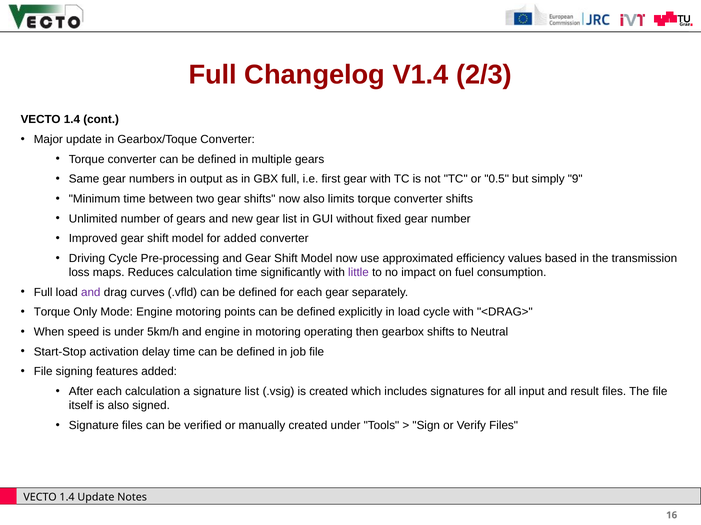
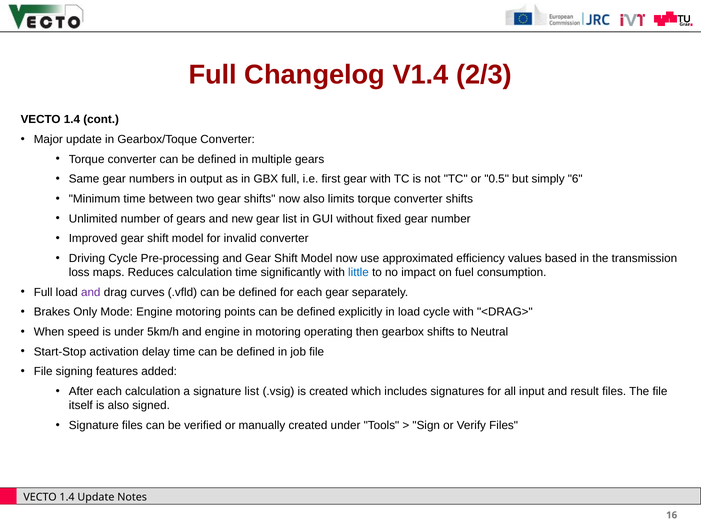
9: 9 -> 6 (575, 179)
for added: added -> invalid (240, 239)
little colour: purple -> blue (358, 273)
Torque: Torque -> Brakes (52, 313)
